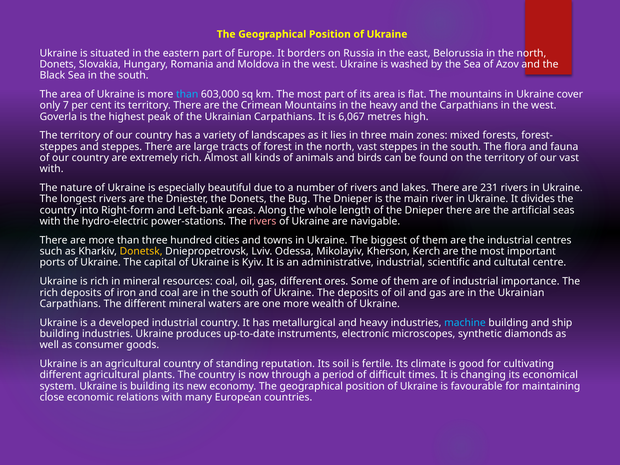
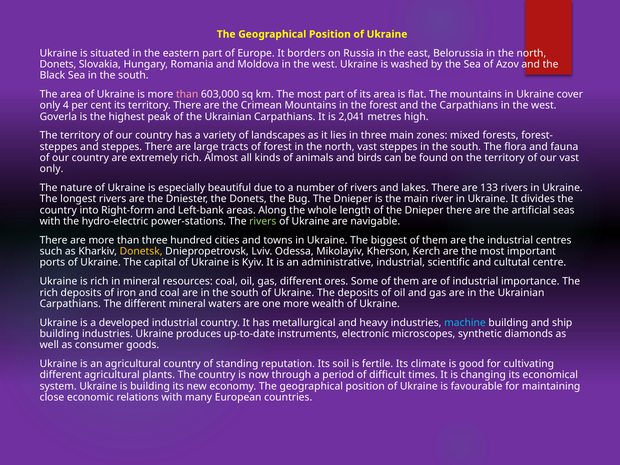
than colour: light blue -> pink (187, 94)
7: 7 -> 4 (66, 105)
the heavy: heavy -> forest (383, 105)
6,067: 6,067 -> 2,041 (352, 117)
with: with -> only (52, 169)
231: 231 -> 133 (489, 188)
rivers colour: pink -> light green (263, 221)
